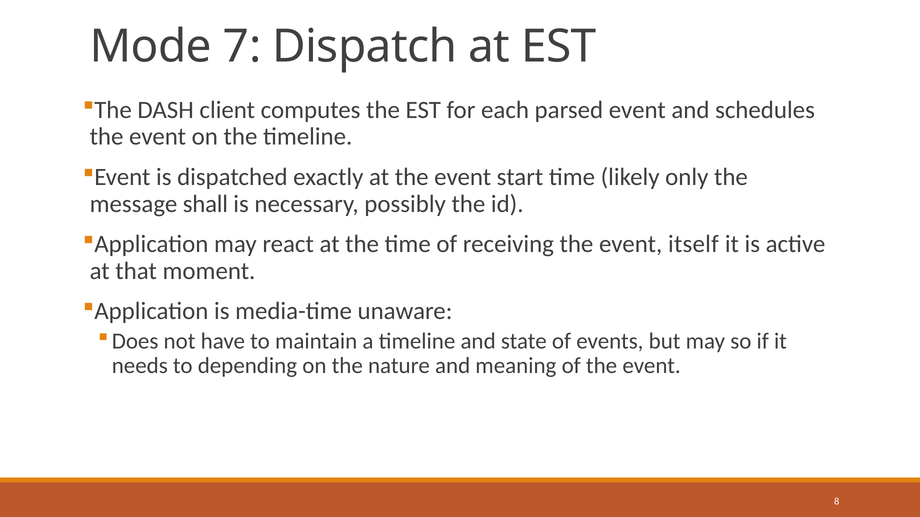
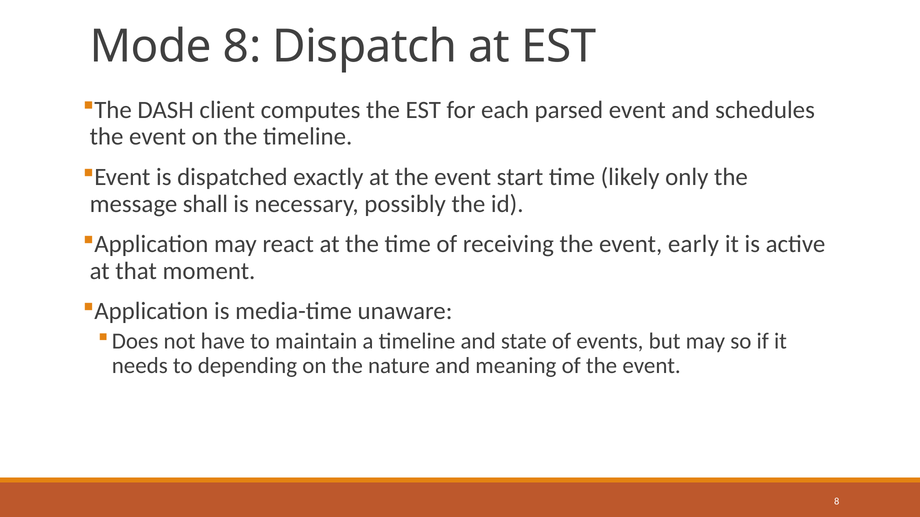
Mode 7: 7 -> 8 (242, 47)
itself: itself -> early (693, 244)
